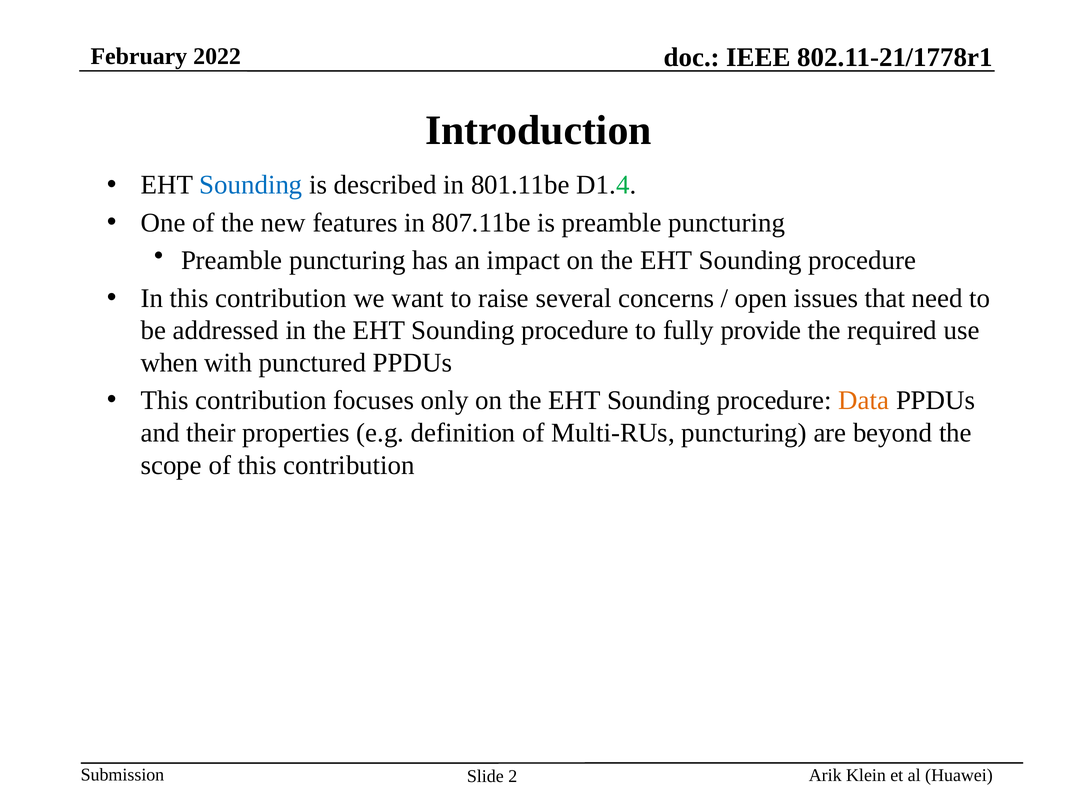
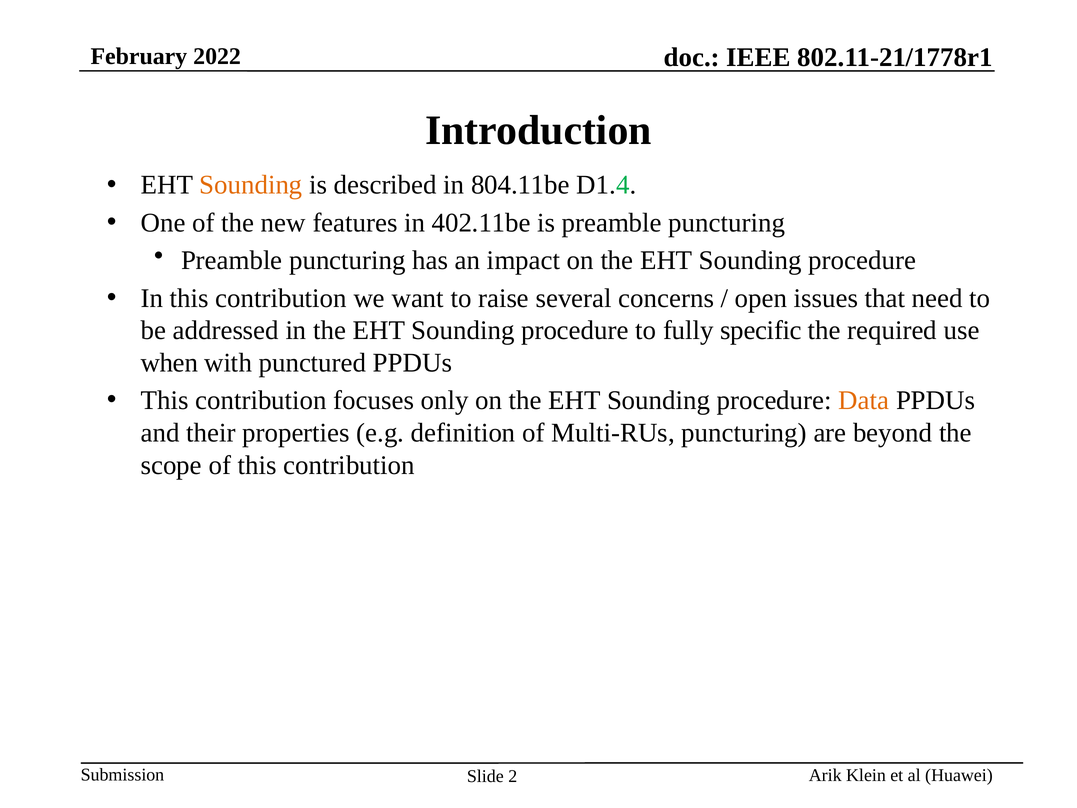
Sounding colour: blue -> orange (251, 185)
801.11be: 801.11be -> 804.11be (520, 185)
807.11be: 807.11be -> 402.11be (481, 223)
provide: provide -> specific (761, 330)
